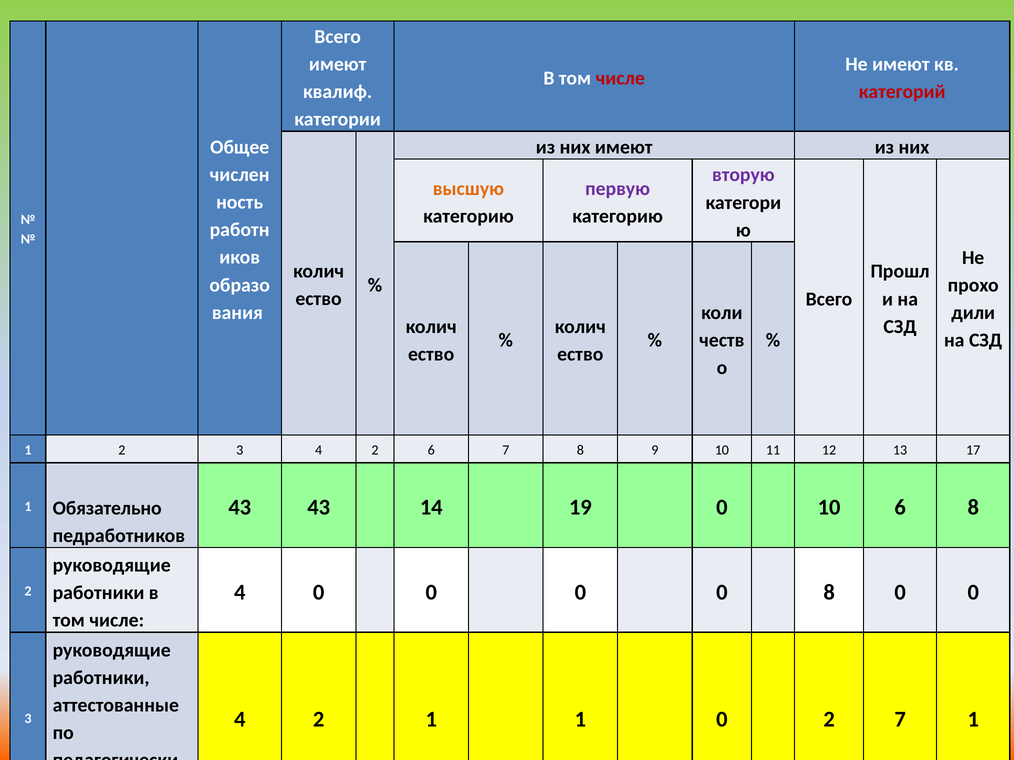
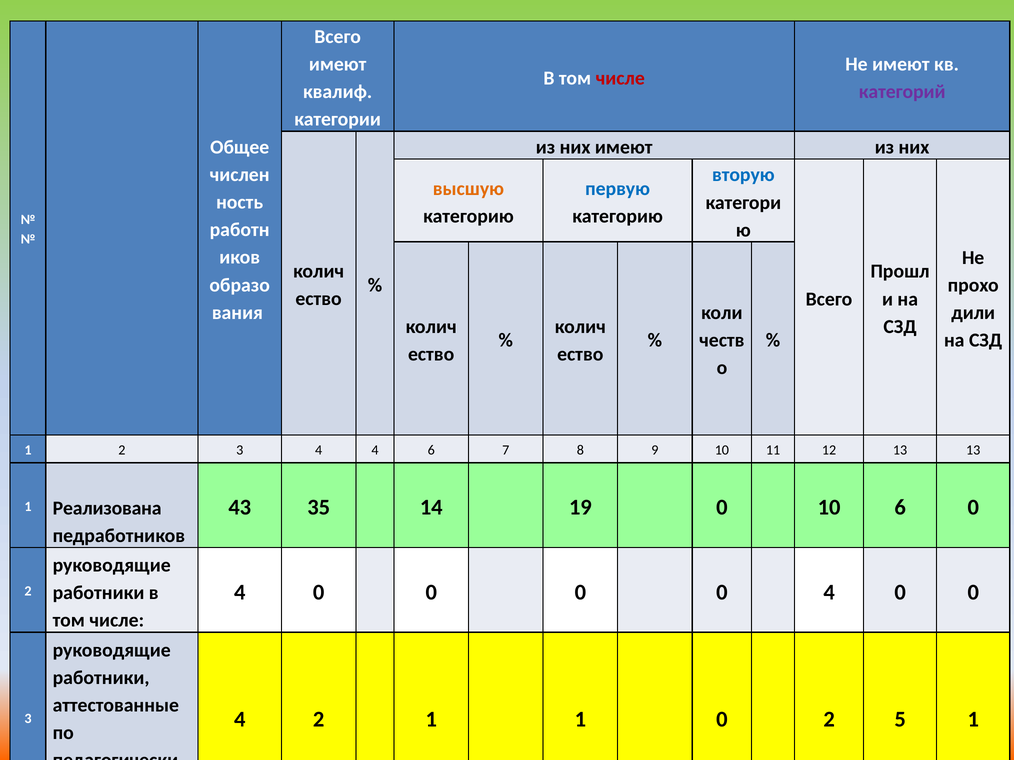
категорий colour: red -> purple (902, 92)
вторую colour: purple -> blue (743, 175)
первую colour: purple -> blue (618, 189)
3 4 2: 2 -> 4 (375, 450)
13 17: 17 -> 13 (973, 450)
43 43: 43 -> 35 (319, 508)
6 8: 8 -> 0 (973, 508)
Обязательно: Обязательно -> Реализована (107, 509)
0 0 8: 8 -> 4 (829, 593)
2 7: 7 -> 5 (900, 720)
